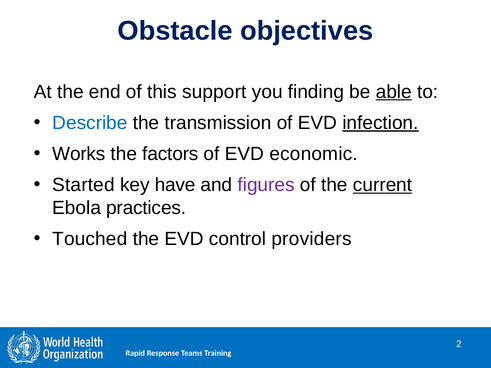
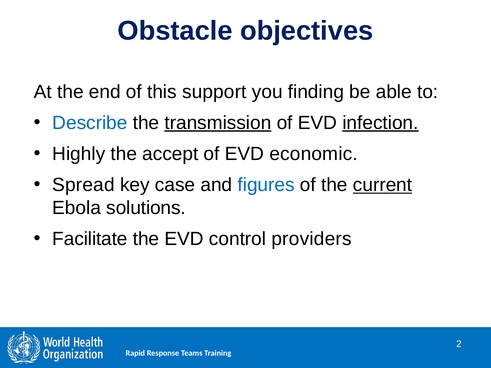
able underline: present -> none (394, 92)
transmission underline: none -> present (218, 123)
Works: Works -> Highly (79, 154)
factors: factors -> accept (170, 154)
Started: Started -> Spread (83, 185)
have: have -> case (175, 185)
figures colour: purple -> blue (266, 185)
practices: practices -> solutions (146, 208)
Touched: Touched -> Facilitate (90, 239)
